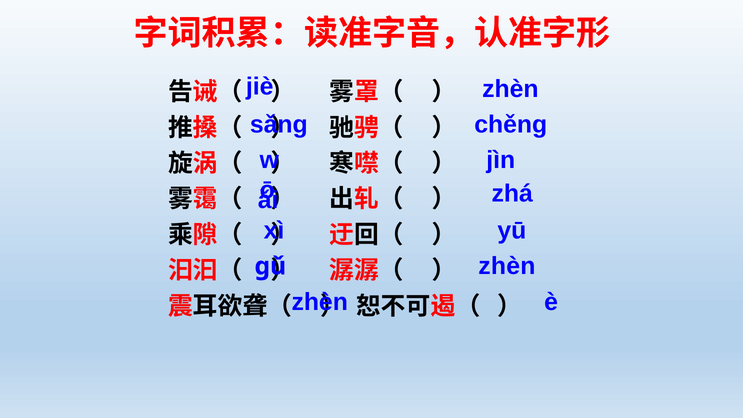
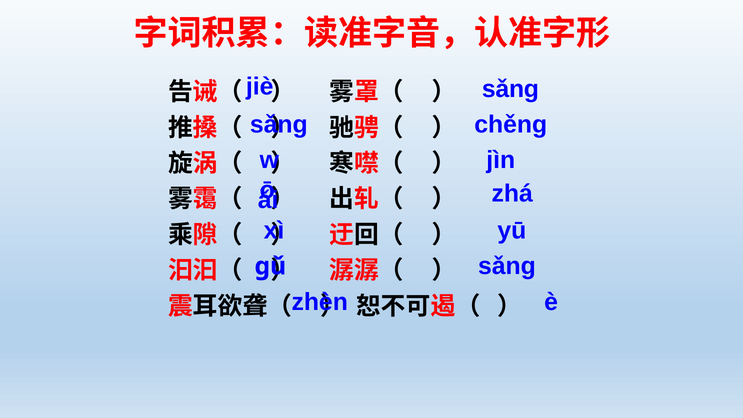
zhèn: zhèn -> sǎnɡ (510, 89)
zhèn: zhèn -> sǎnɡ (507, 266)
